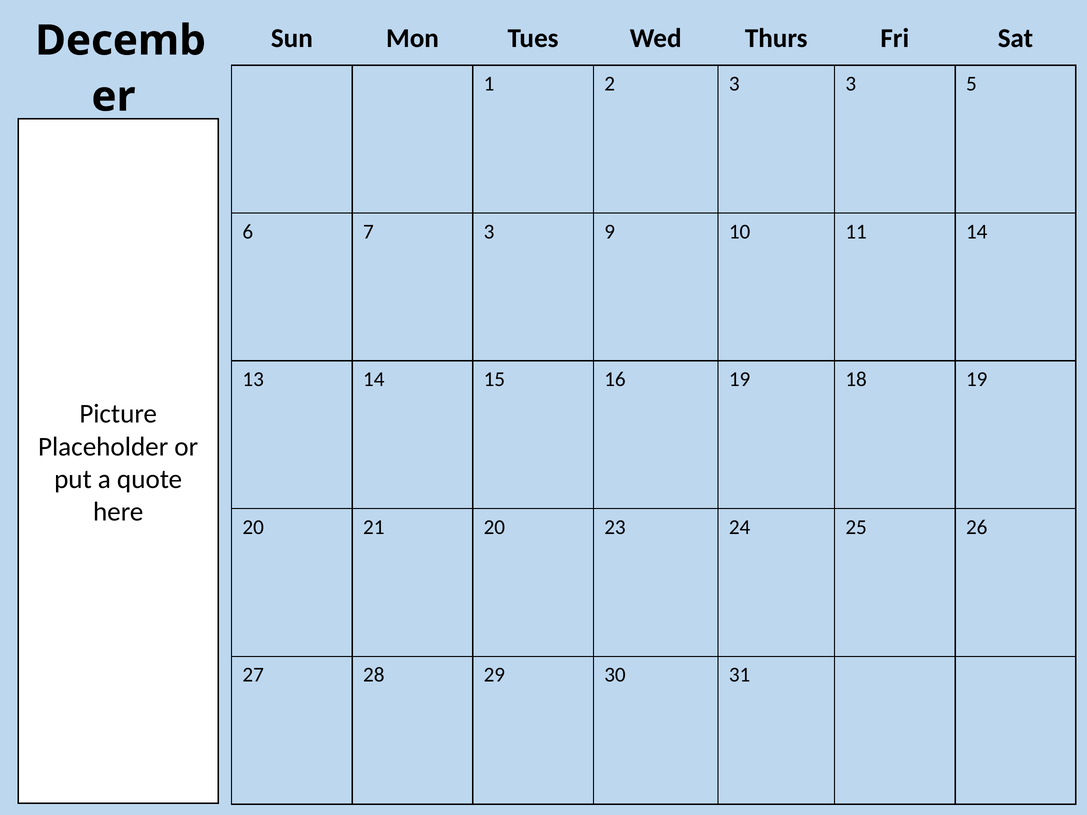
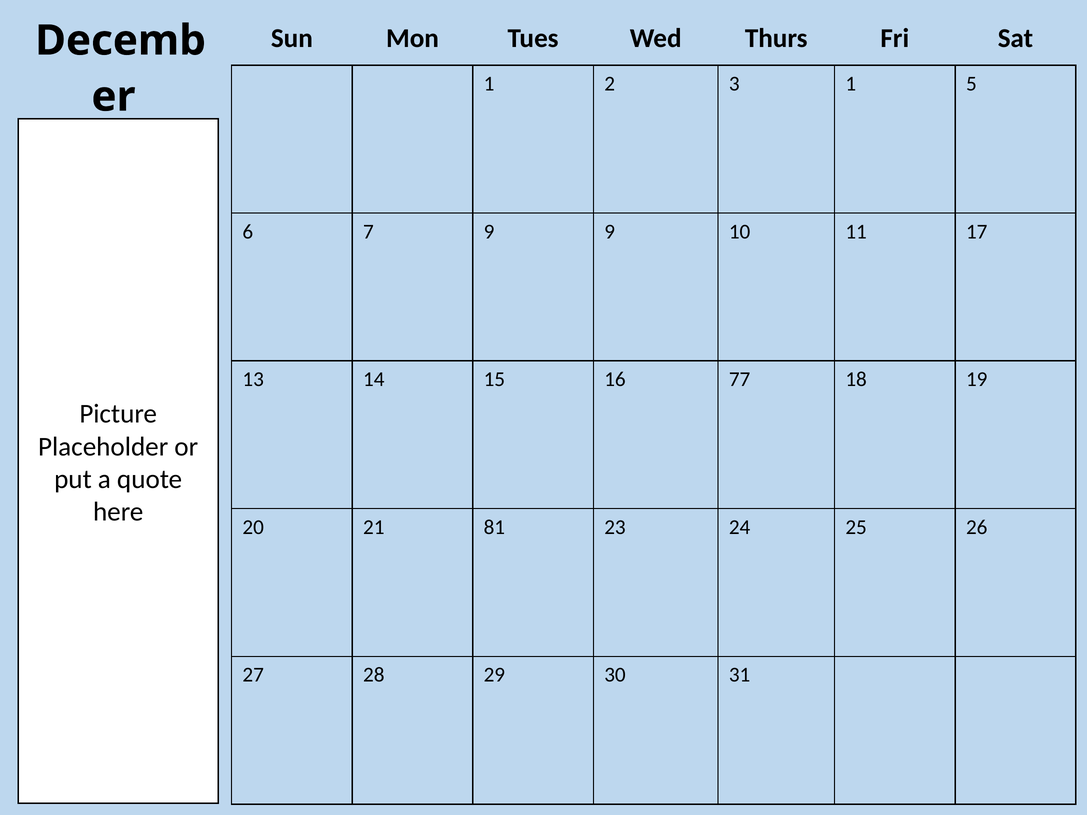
3 3: 3 -> 1 (851, 84)
7 3: 3 -> 9 (489, 232)
11 14: 14 -> 17 (977, 232)
16 19: 19 -> 77 (740, 379)
21 20: 20 -> 81 (494, 527)
